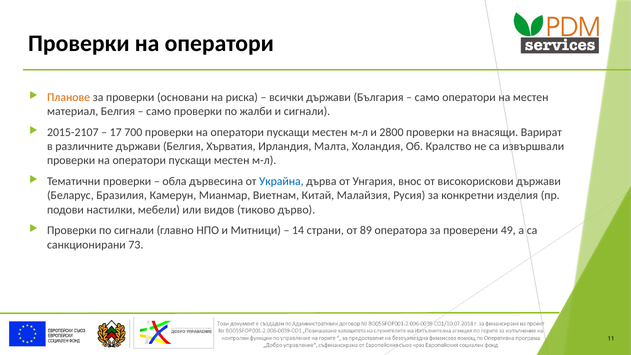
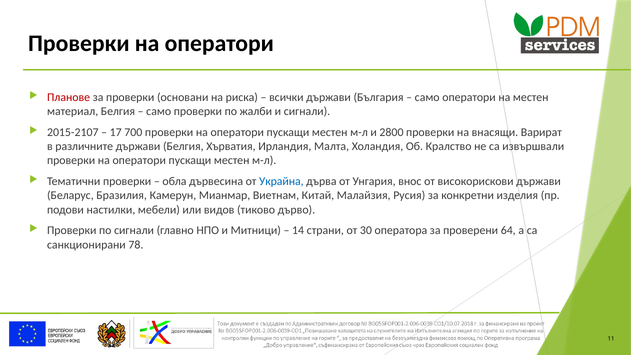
Планове colour: orange -> red (69, 97)
89: 89 -> 30 (366, 230)
49: 49 -> 64 (508, 230)
73: 73 -> 78 (136, 245)
